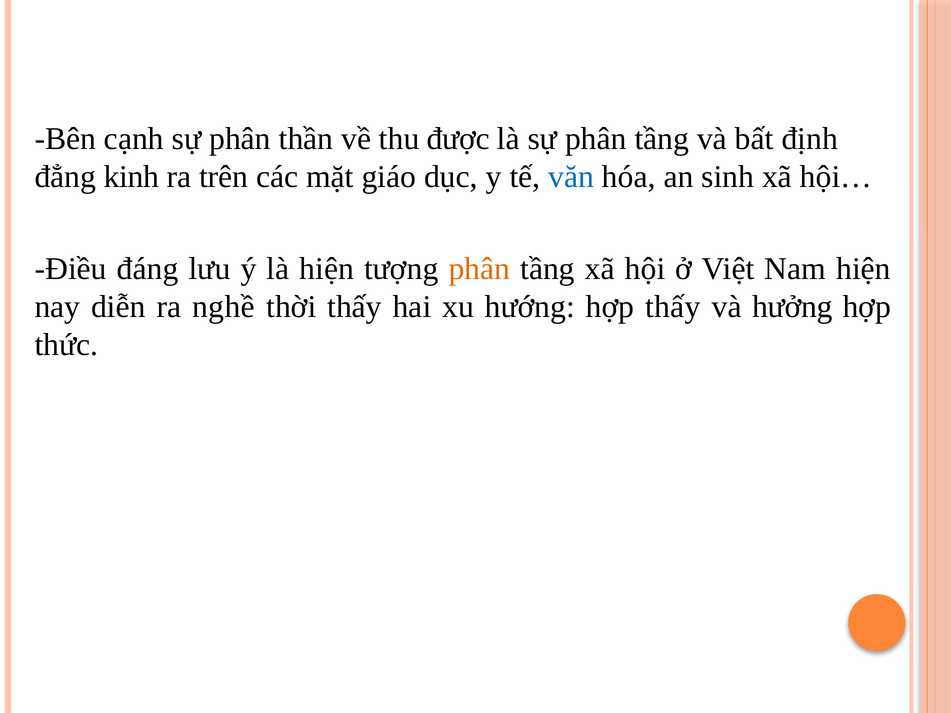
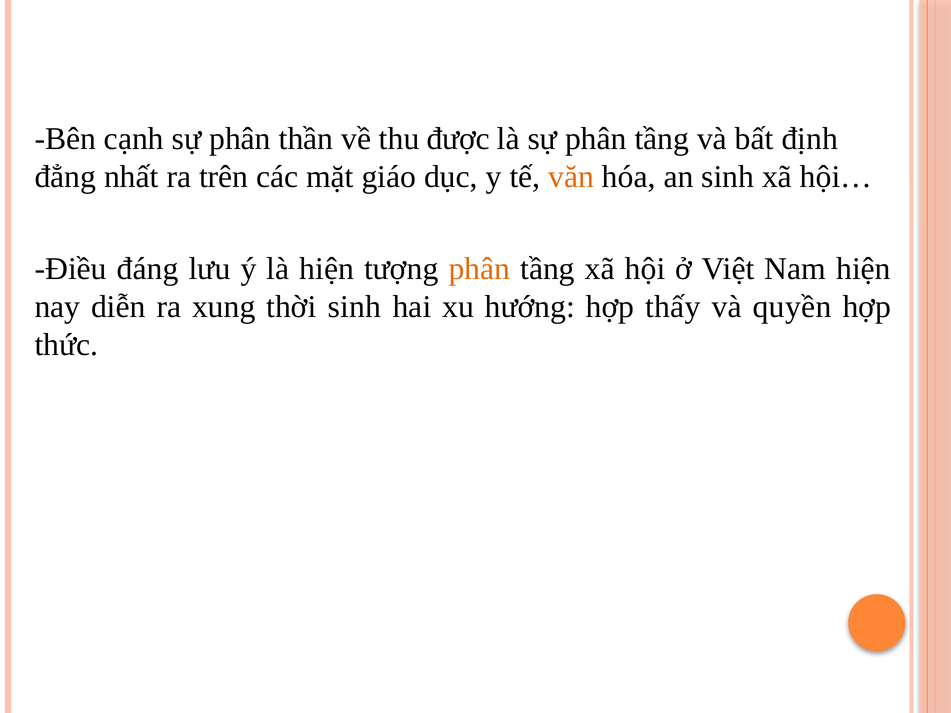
kinh: kinh -> nhất (131, 177)
văn colour: blue -> orange (571, 177)
nghề: nghề -> xung (224, 307)
thời thấy: thấy -> sinh (354, 307)
hưởng: hưởng -> quyền (792, 307)
